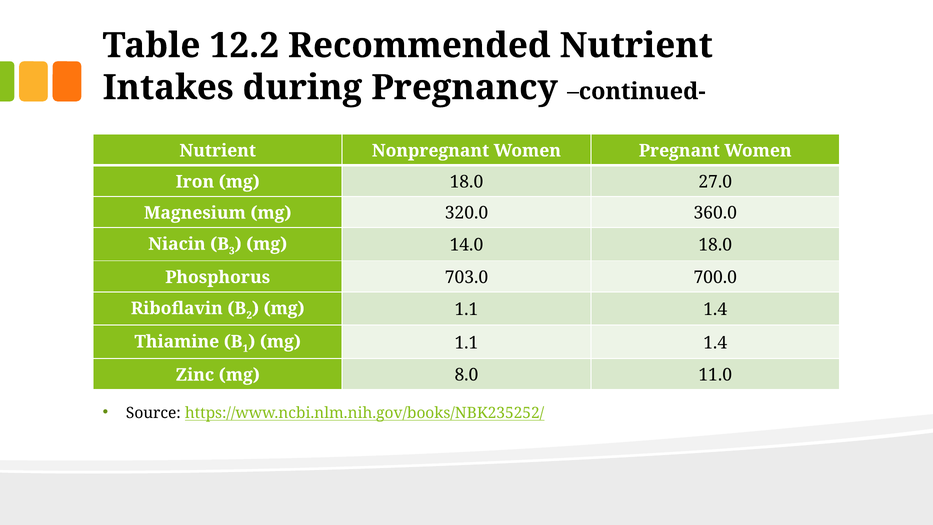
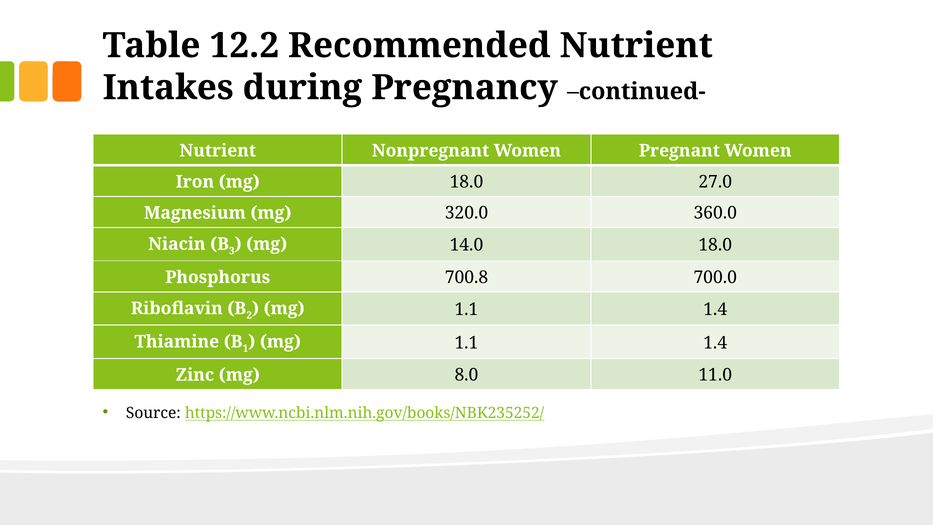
703.0: 703.0 -> 700.8 (467, 277)
